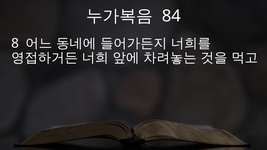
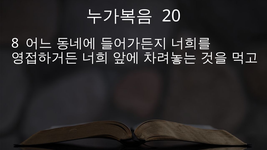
84: 84 -> 20 (171, 16)
